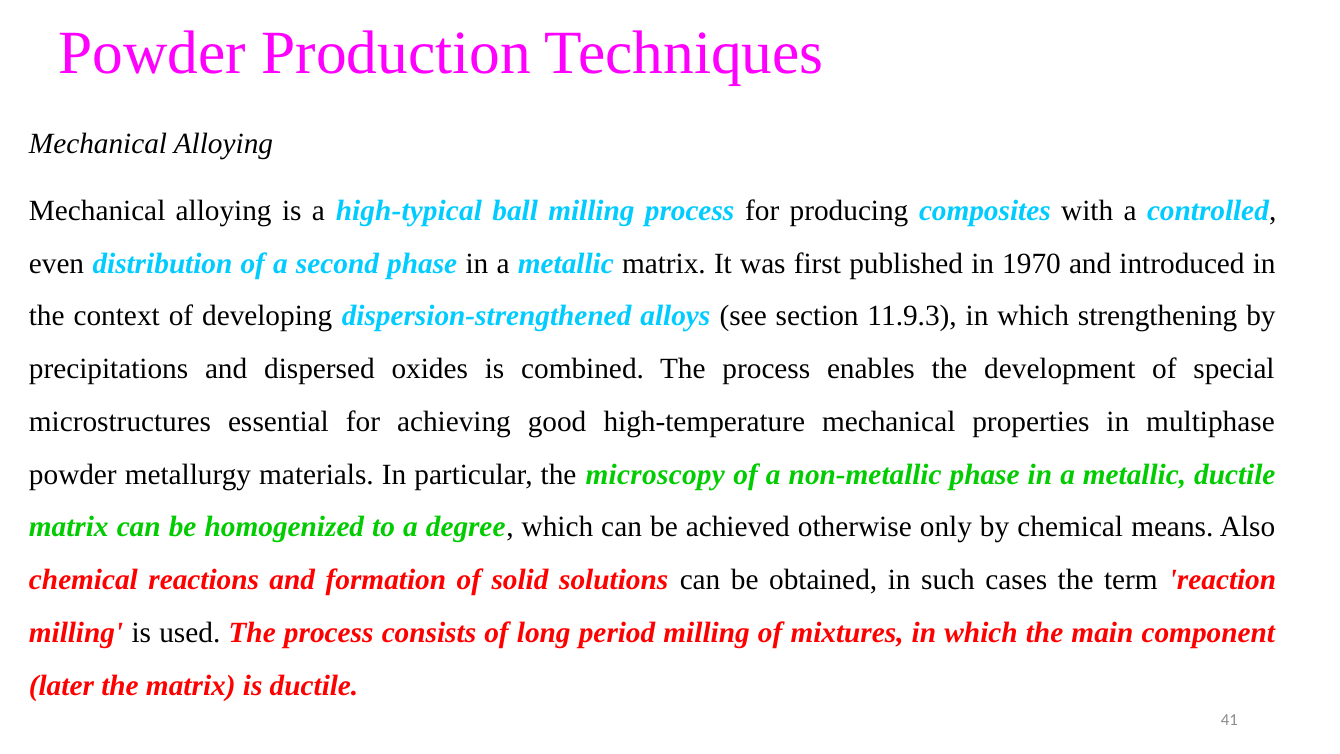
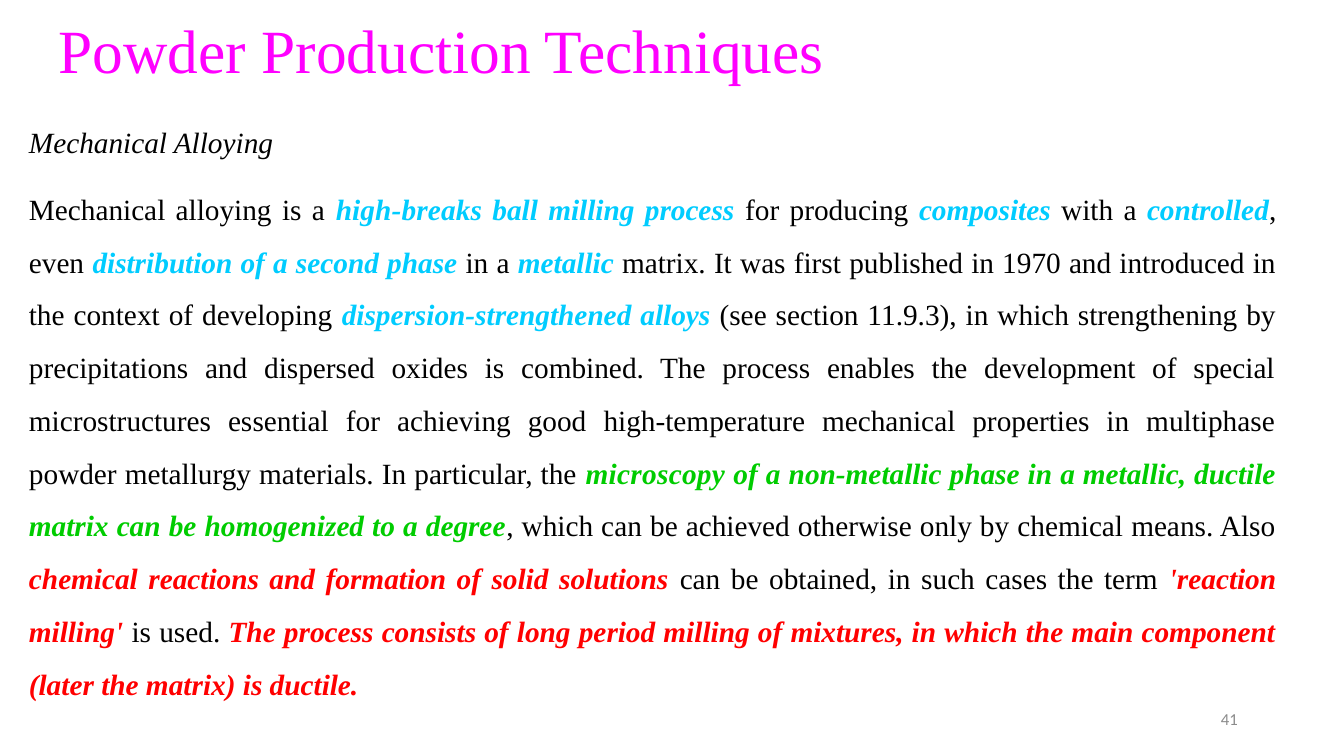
high-typical: high-typical -> high-breaks (409, 211)
